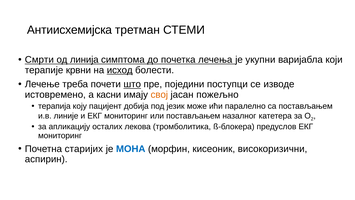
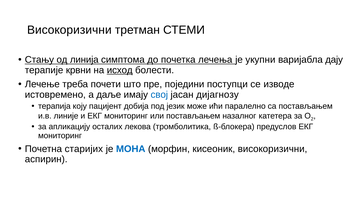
Антиисхемијска: Антиисхемијска -> Високоризични (69, 30)
Смрти: Смрти -> Стању (39, 60)
који: који -> дају (334, 60)
што underline: present -> none (132, 84)
касни: касни -> даље (109, 95)
свој colour: orange -> blue (159, 95)
пожељно: пожељно -> дијагнозу (217, 95)
